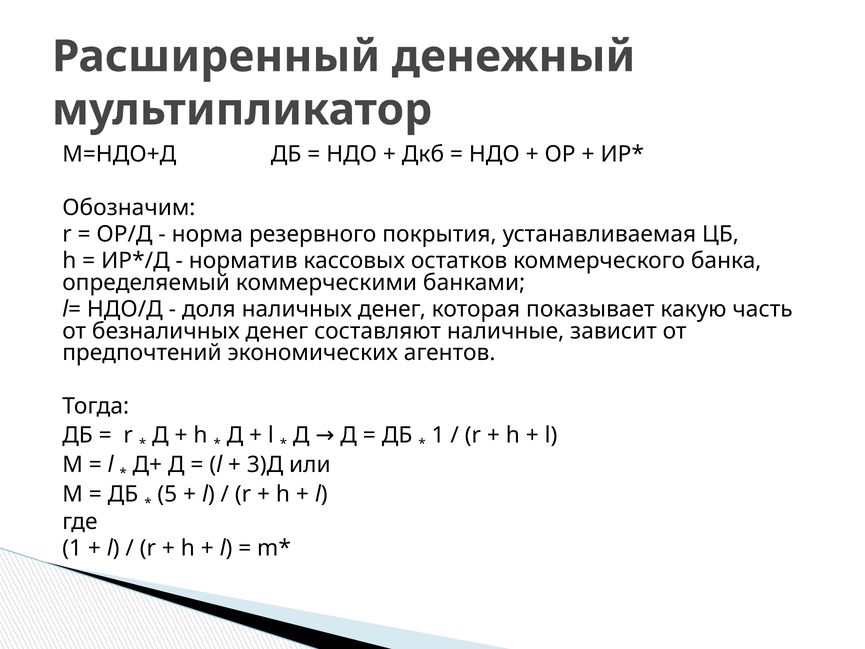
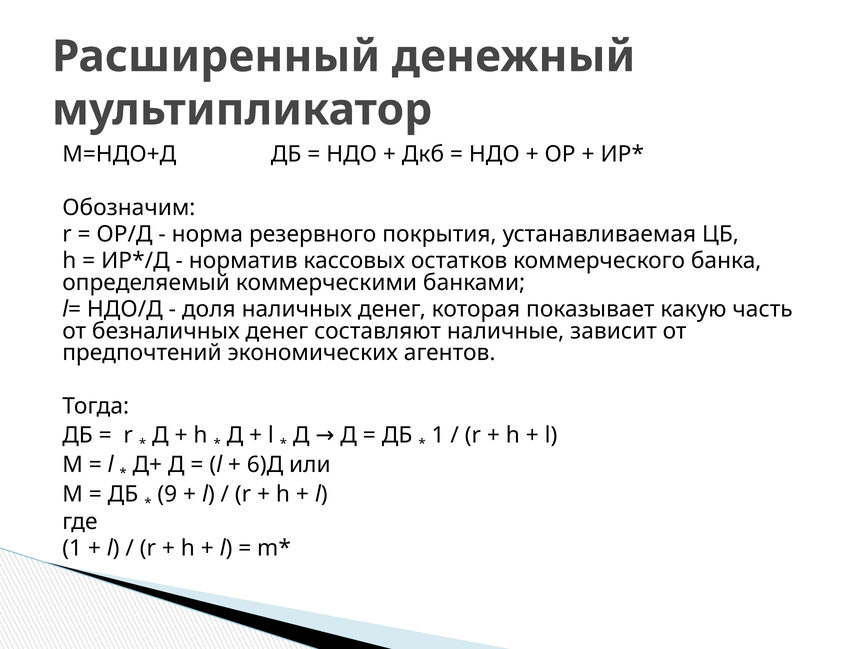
3)Д: 3)Д -> 6)Д (265, 465)
5: 5 -> 9 (167, 494)
